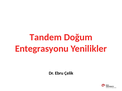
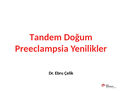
Entegrasyonu: Entegrasyonu -> Preeclampsia (42, 49)
